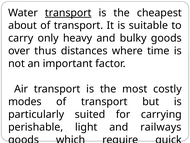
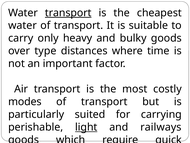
about: about -> water (22, 25)
thus: thus -> type (45, 51)
light underline: none -> present (86, 127)
